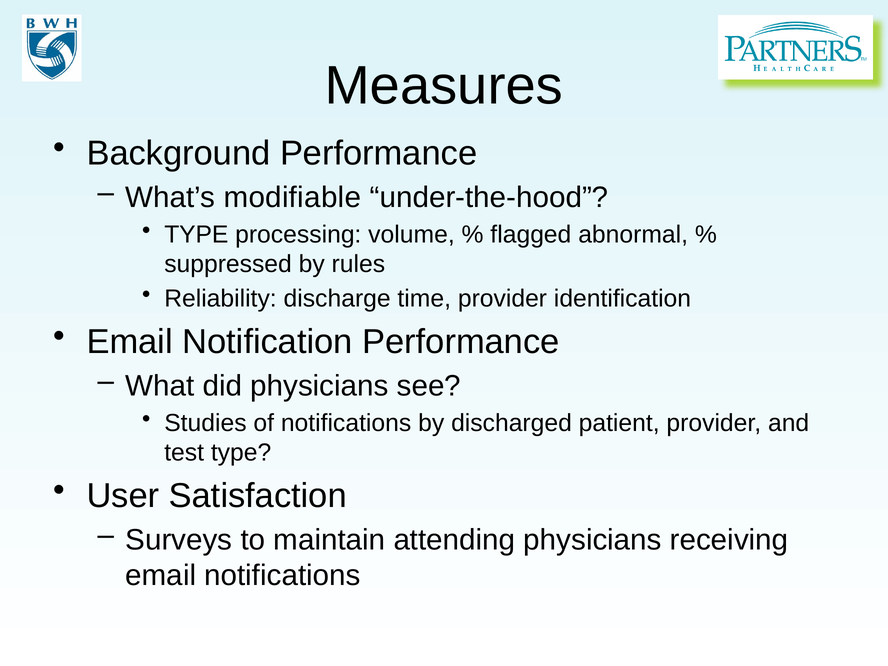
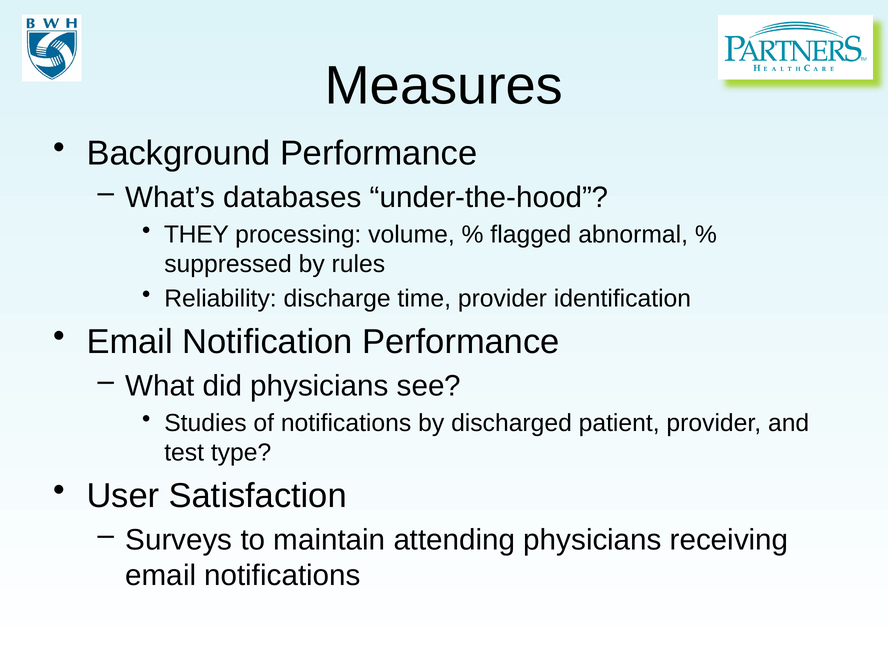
modifiable: modifiable -> databases (292, 197)
TYPE: TYPE -> THEY (196, 235)
